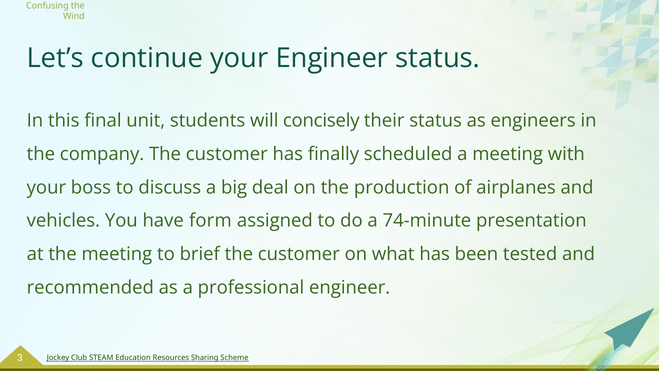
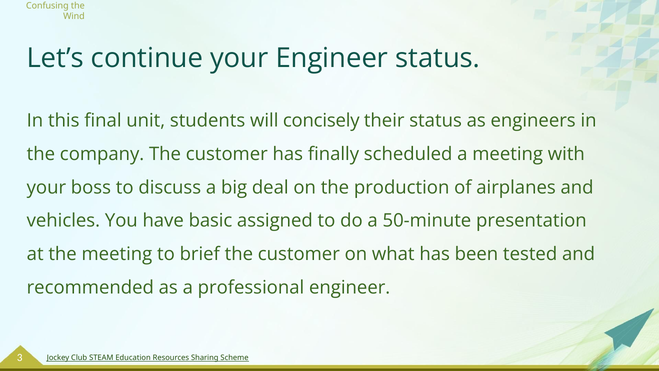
form: form -> basic (210, 221)
74-minute: 74-minute -> 50-minute (427, 221)
